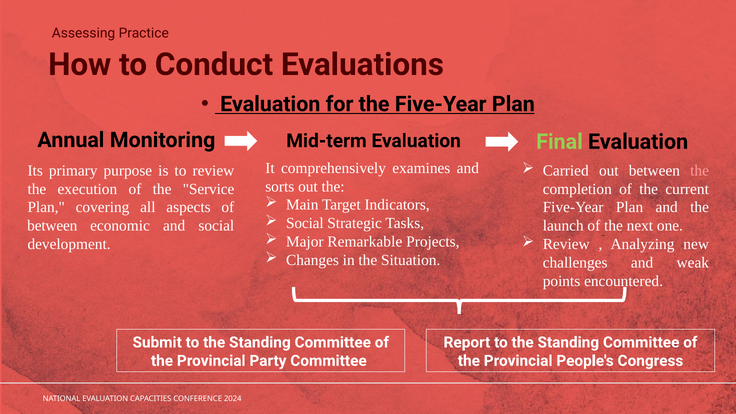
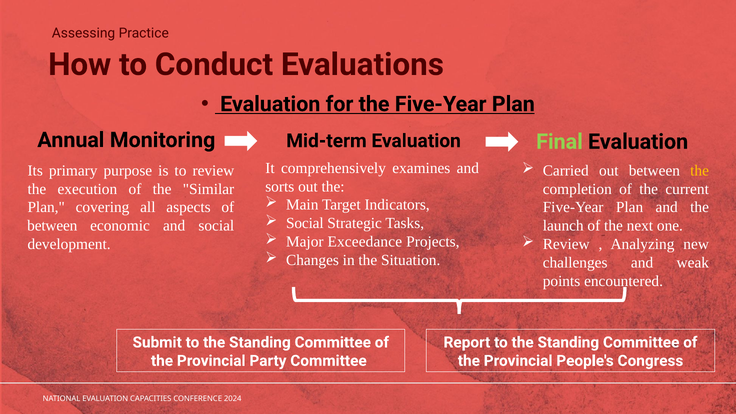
the colour: pink -> yellow (700, 171)
Service: Service -> Similar (209, 189)
Remarkable: Remarkable -> Exceedance (365, 242)
